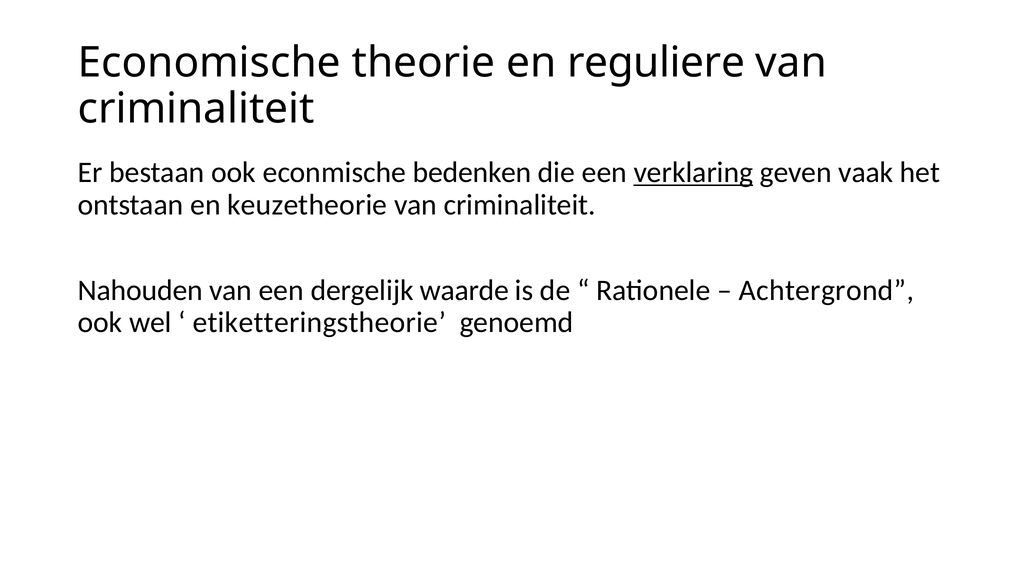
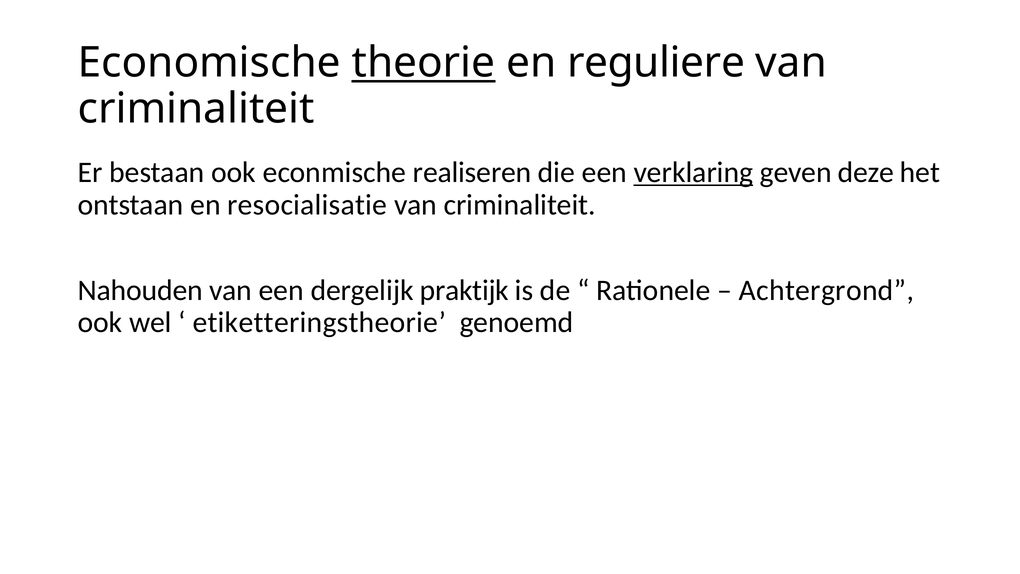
theorie underline: none -> present (424, 63)
bedenken: bedenken -> realiseren (472, 172)
vaak: vaak -> deze (866, 172)
keuzetheorie: keuzetheorie -> resocialisatie (307, 205)
waarde: waarde -> praktijk (464, 290)
